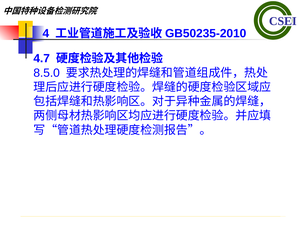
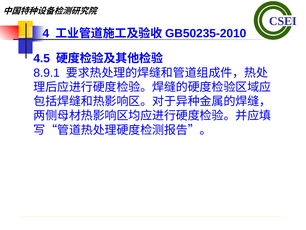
4.7: 4.7 -> 4.5 (42, 58)
8.5.0: 8.5.0 -> 8.9.1 (47, 73)
